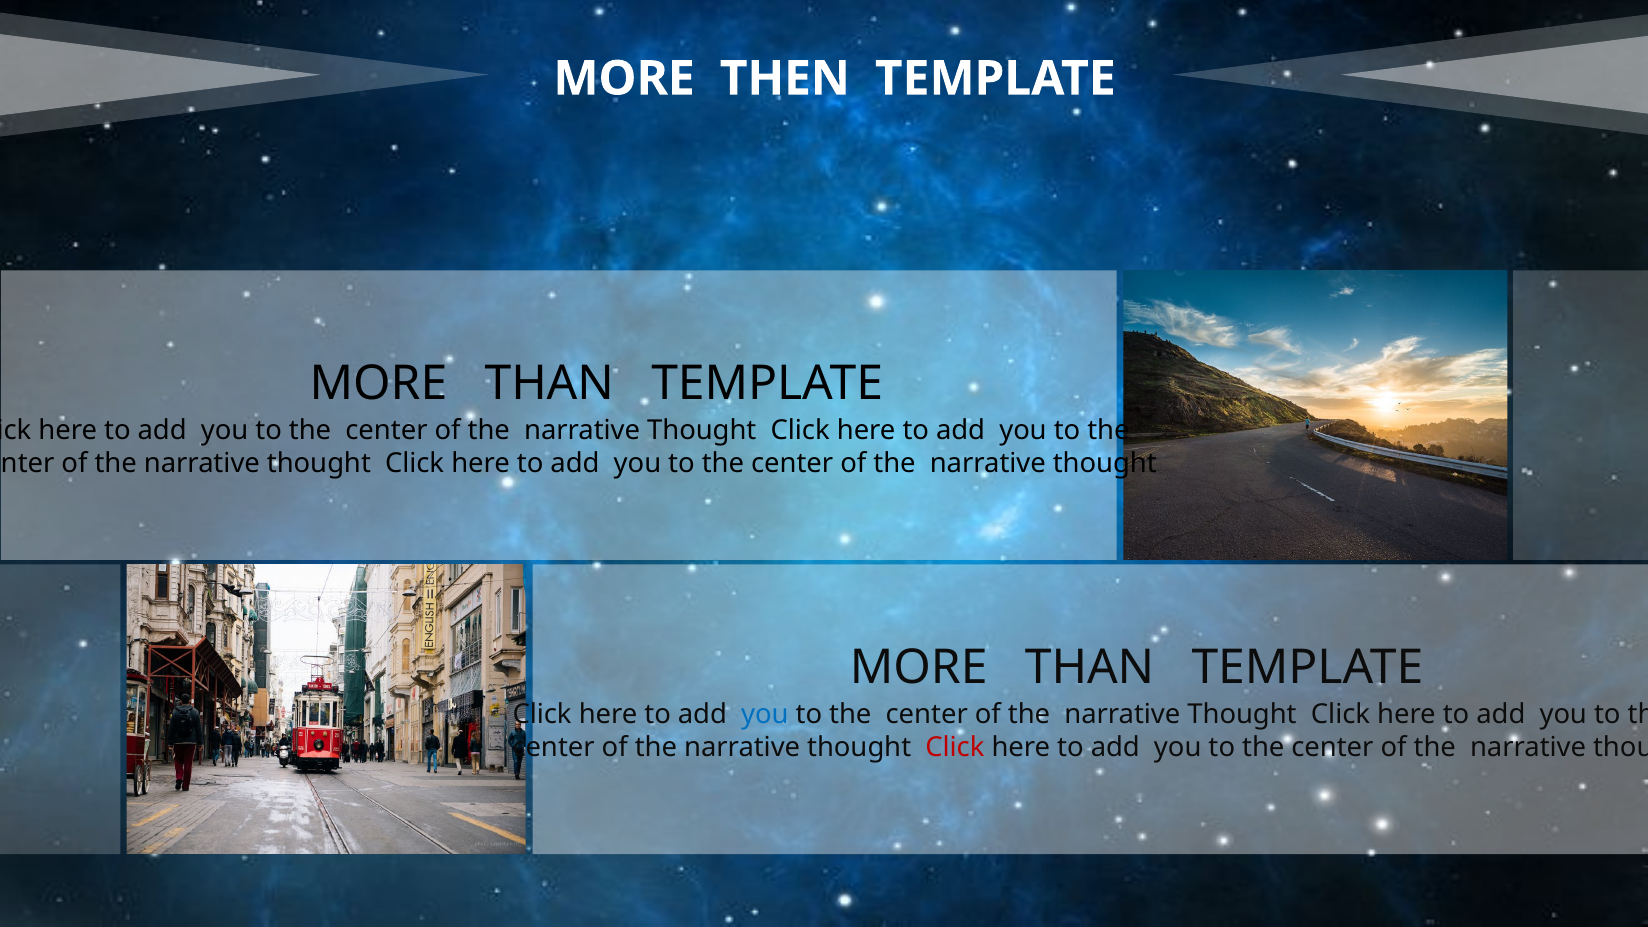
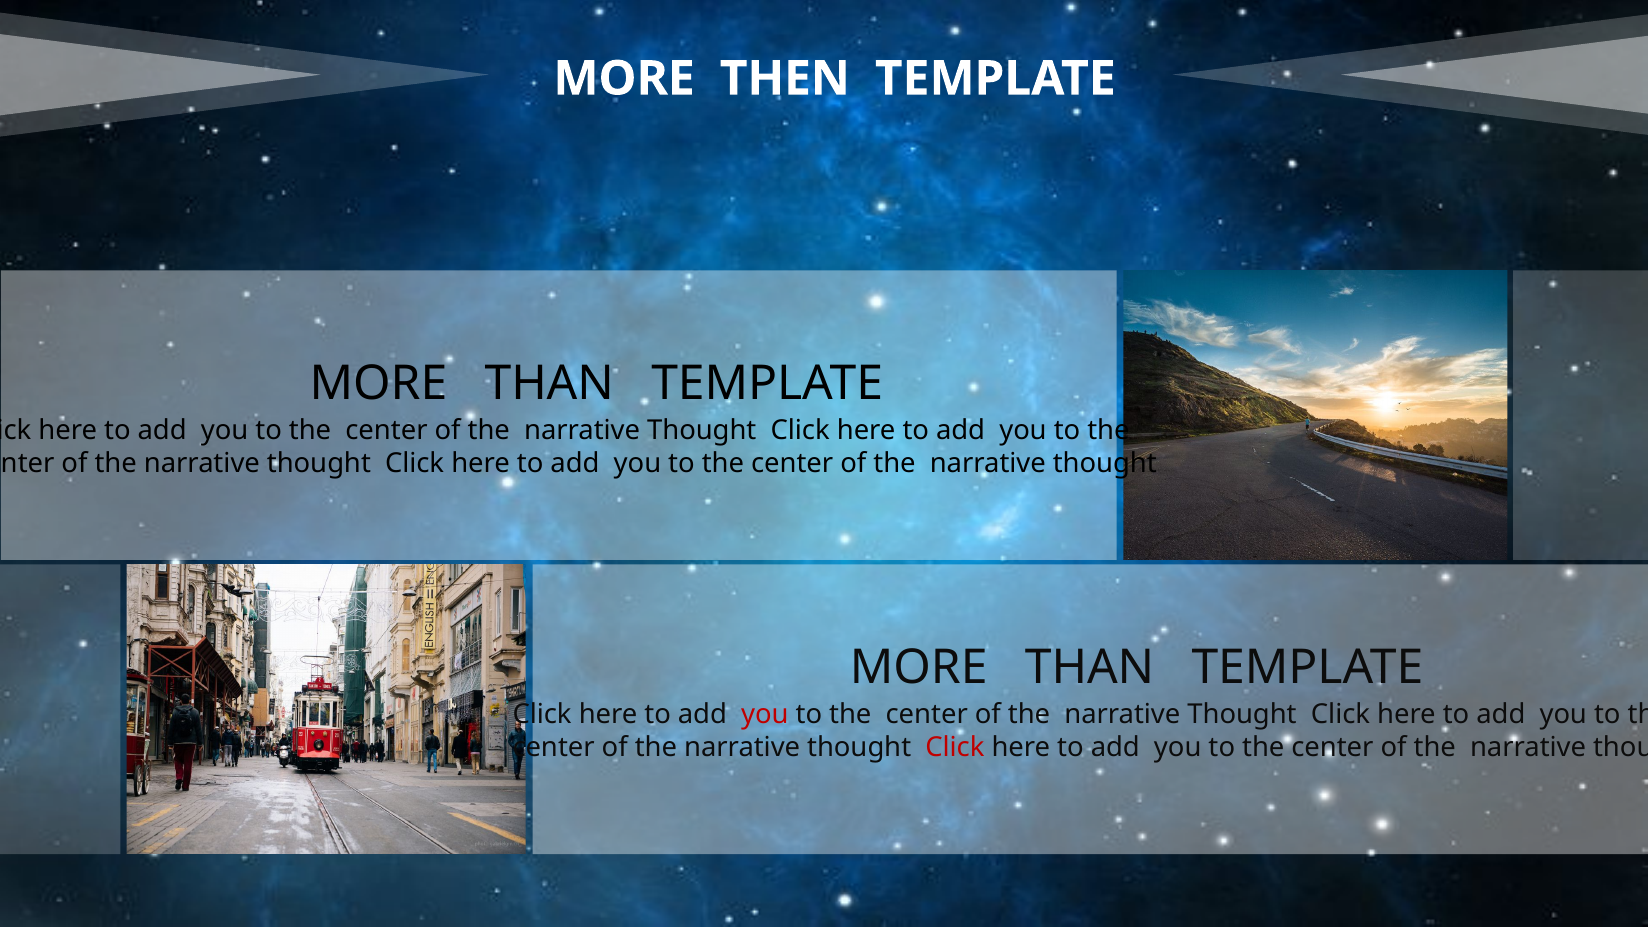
you colour: blue -> red (765, 715)
